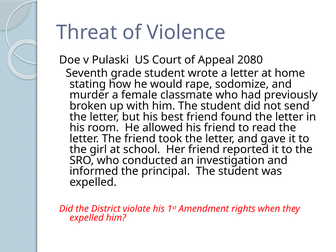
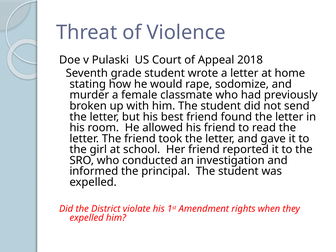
2080: 2080 -> 2018 (250, 60)
